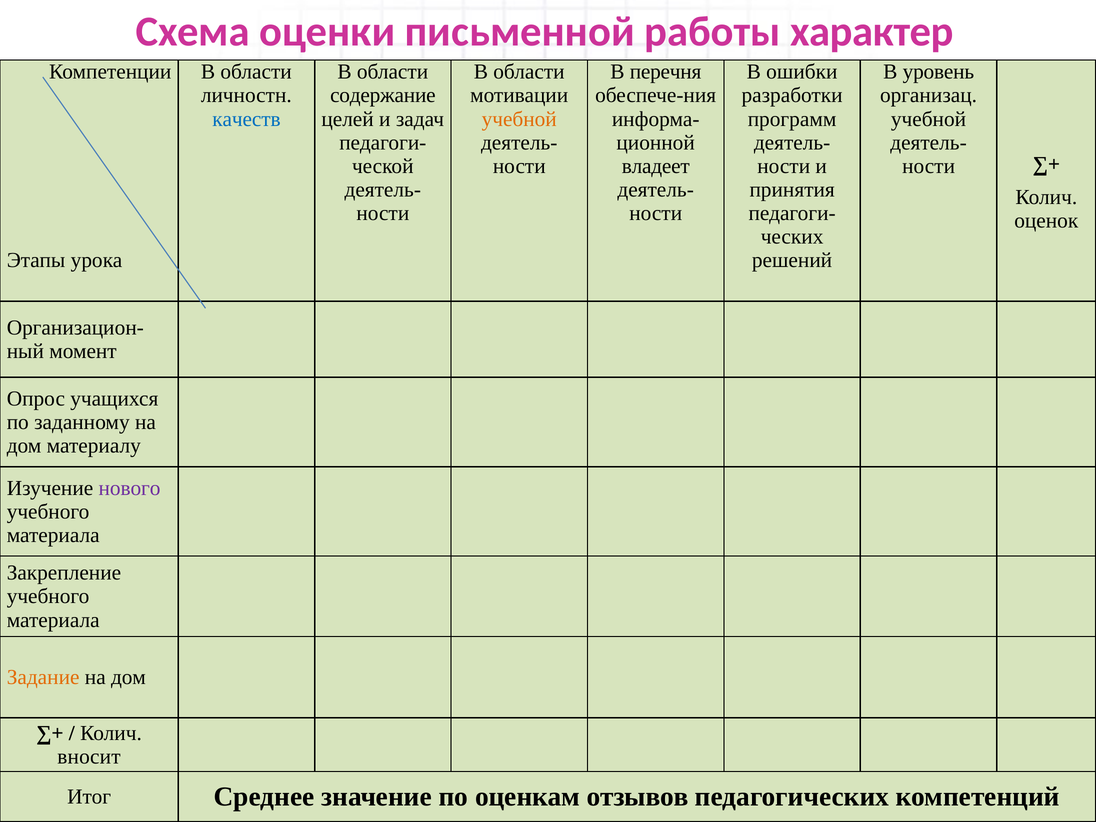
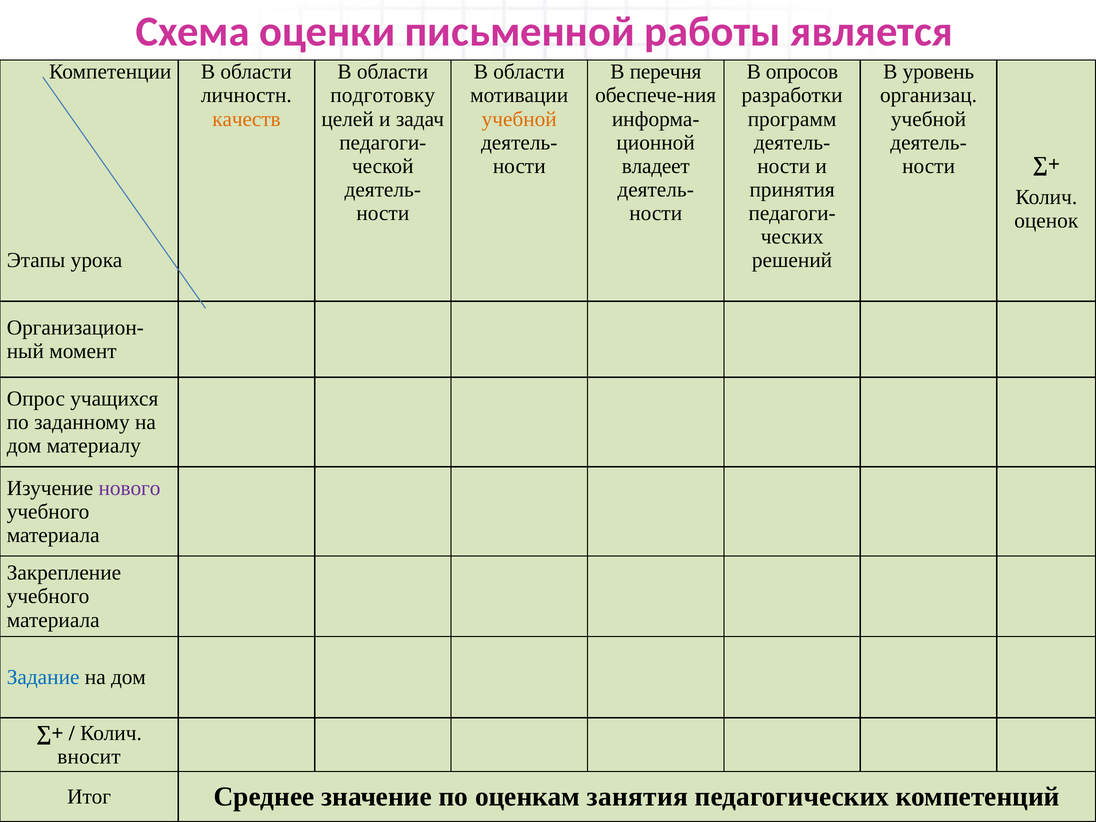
характер: характер -> является (872, 32)
ошибки: ошибки -> опросов (802, 72)
содержание: содержание -> подготовку (383, 95)
качеств colour: blue -> orange (246, 119)
Задание colour: orange -> blue (43, 677)
отзывов: отзывов -> занятия (637, 797)
